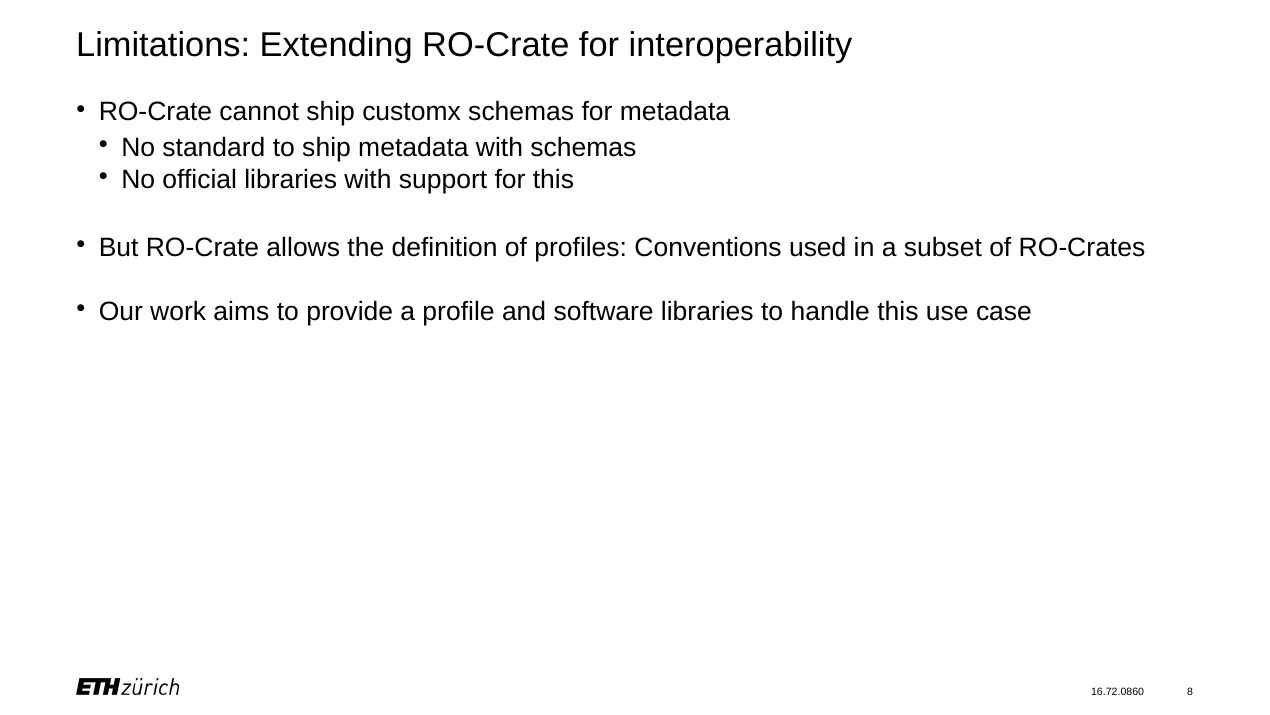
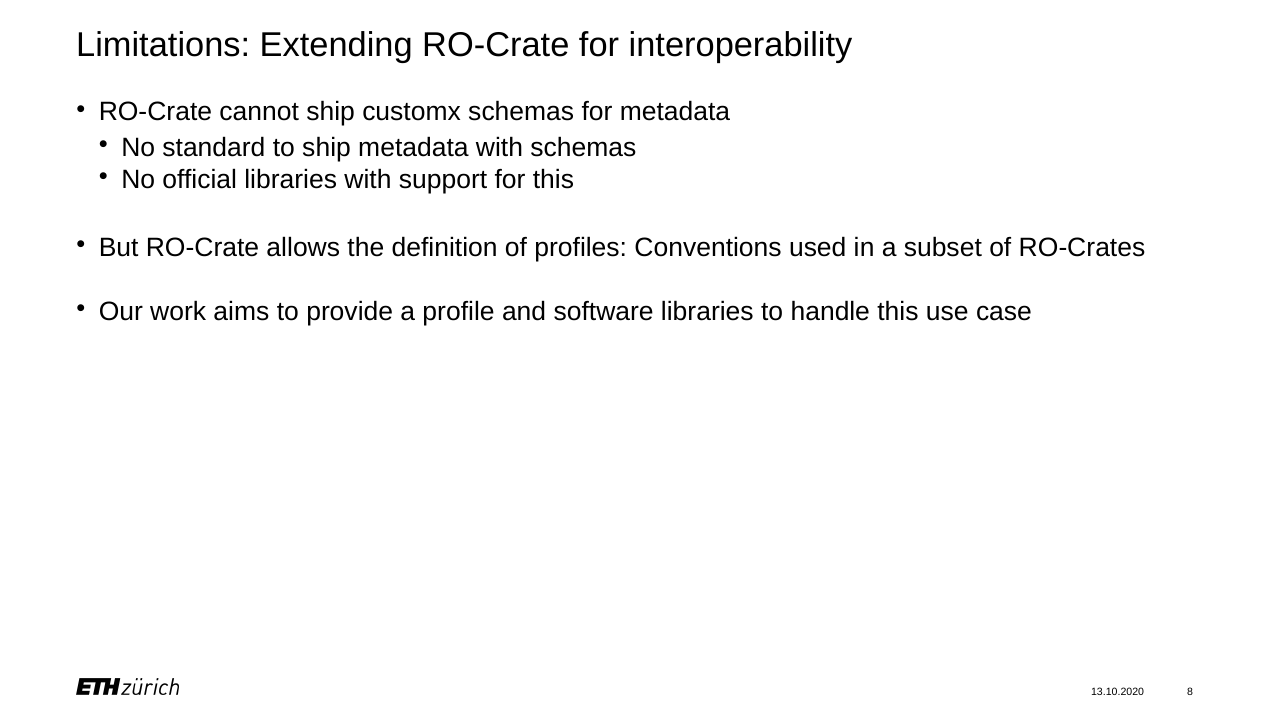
16.72.0860: 16.72.0860 -> 13.10.2020 (1118, 691)
